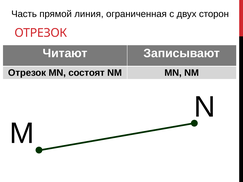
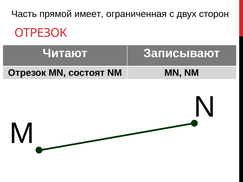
линия: линия -> имеет (89, 14)
